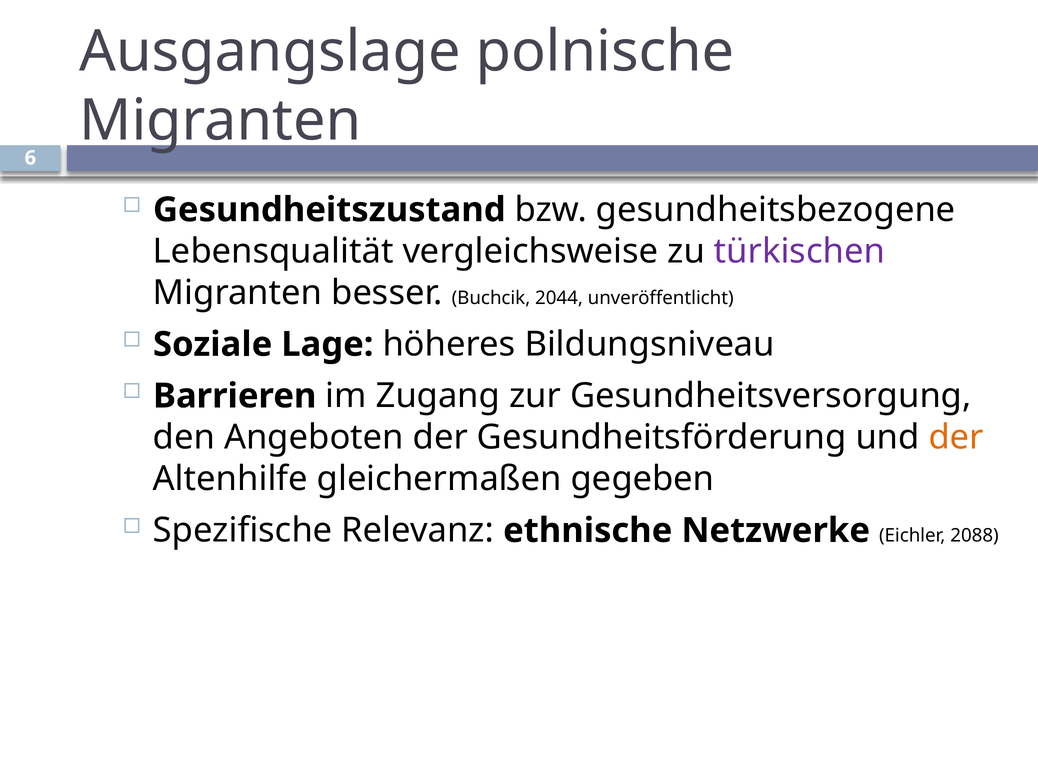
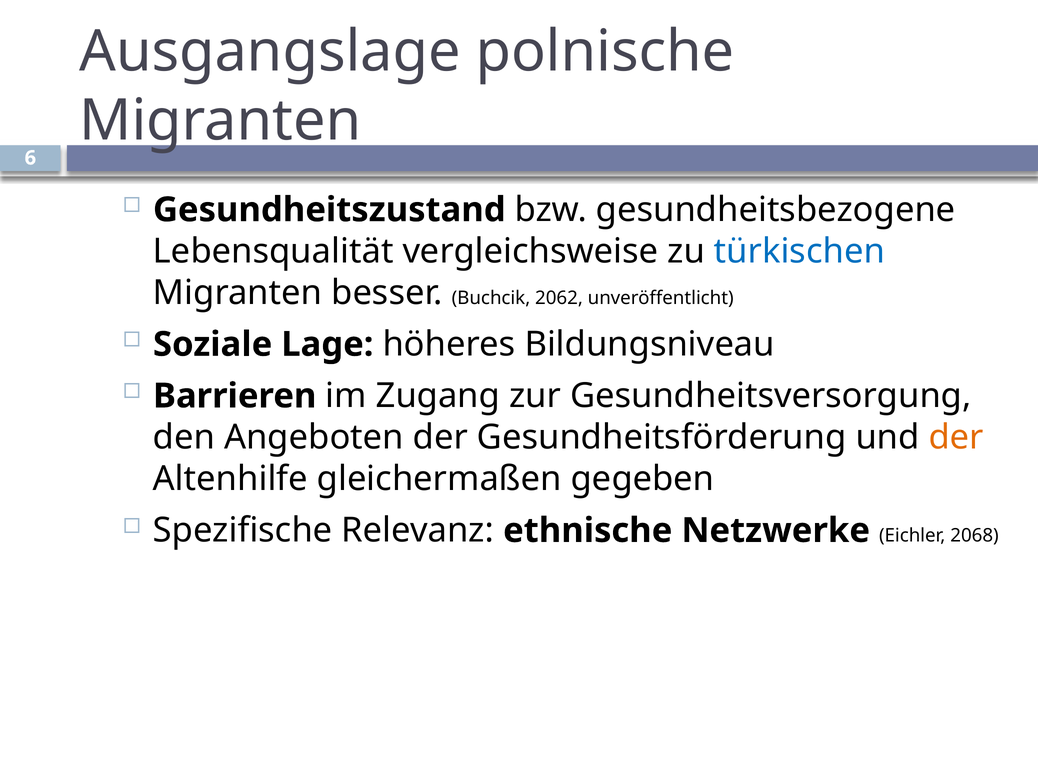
türkischen colour: purple -> blue (799, 251)
2044: 2044 -> 2062 (559, 298)
2088: 2088 -> 2068 (975, 536)
